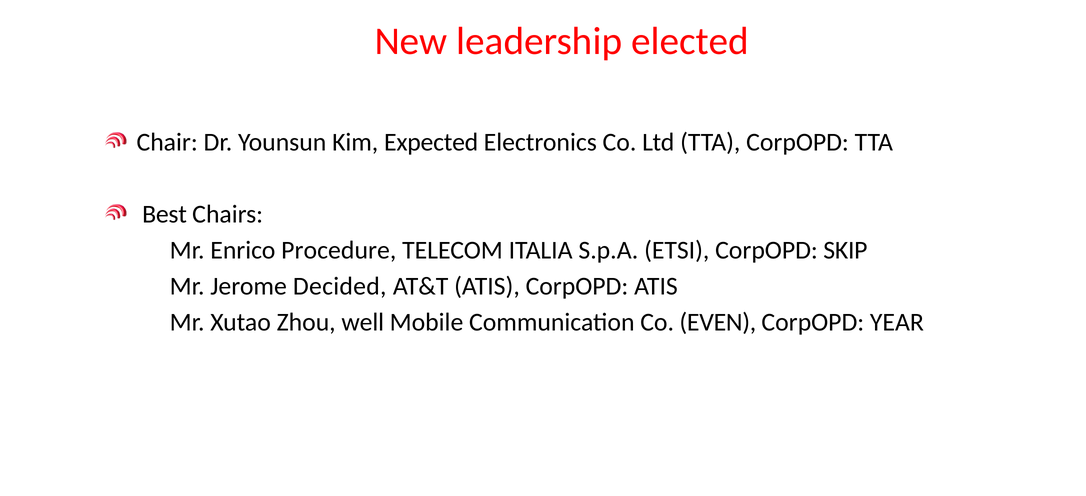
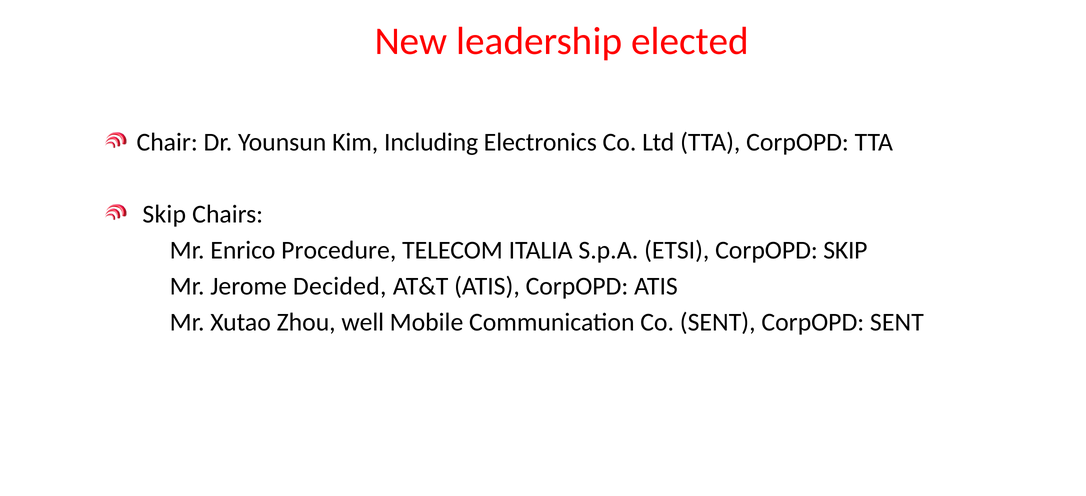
Expected: Expected -> Including (431, 142)
Best: Best -> Skip (164, 215)
Co EVEN: EVEN -> SENT (718, 323)
CorpOPD YEAR: YEAR -> SENT (897, 323)
